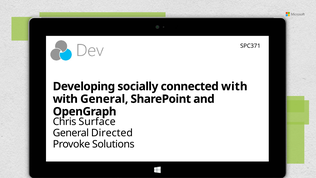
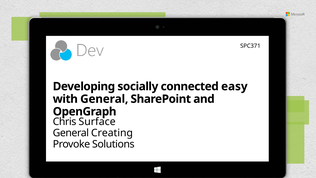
connected with: with -> easy (234, 86)
Directed: Directed -> Creating (112, 133)
